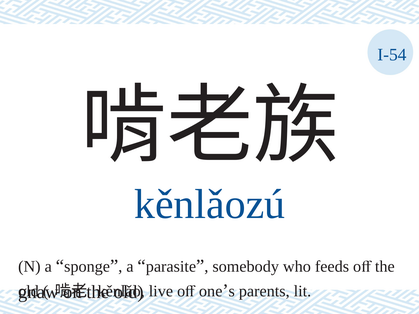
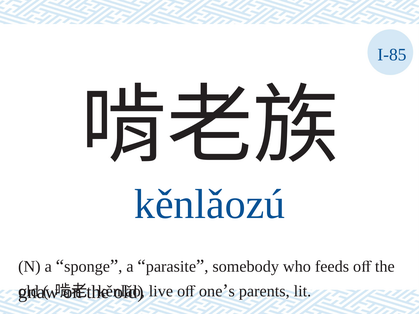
I-54: I-54 -> I-85 (392, 55)
